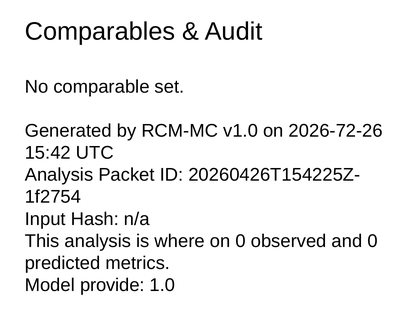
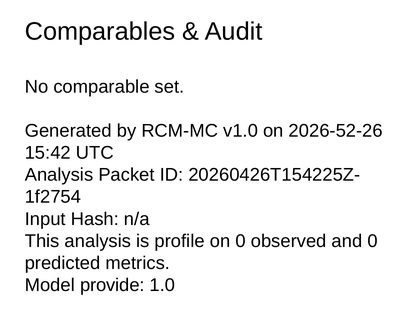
2026-72-26: 2026-72-26 -> 2026-52-26 (336, 131)
where: where -> profile (180, 241)
